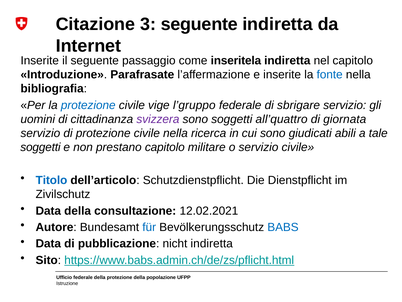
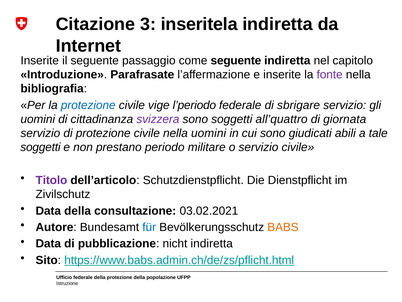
3 seguente: seguente -> inseritela (199, 24)
come inseritela: inseritela -> seguente (236, 60)
fonte colour: blue -> purple (330, 75)
l’gruppo: l’gruppo -> l’periodo (194, 105)
nella ricerca: ricerca -> uomini (209, 133)
prestano capitolo: capitolo -> periodo (165, 147)
Titolo colour: blue -> purple (51, 180)
12.02.2021: 12.02.2021 -> 03.02.2021 (209, 211)
BABS colour: blue -> orange (283, 227)
